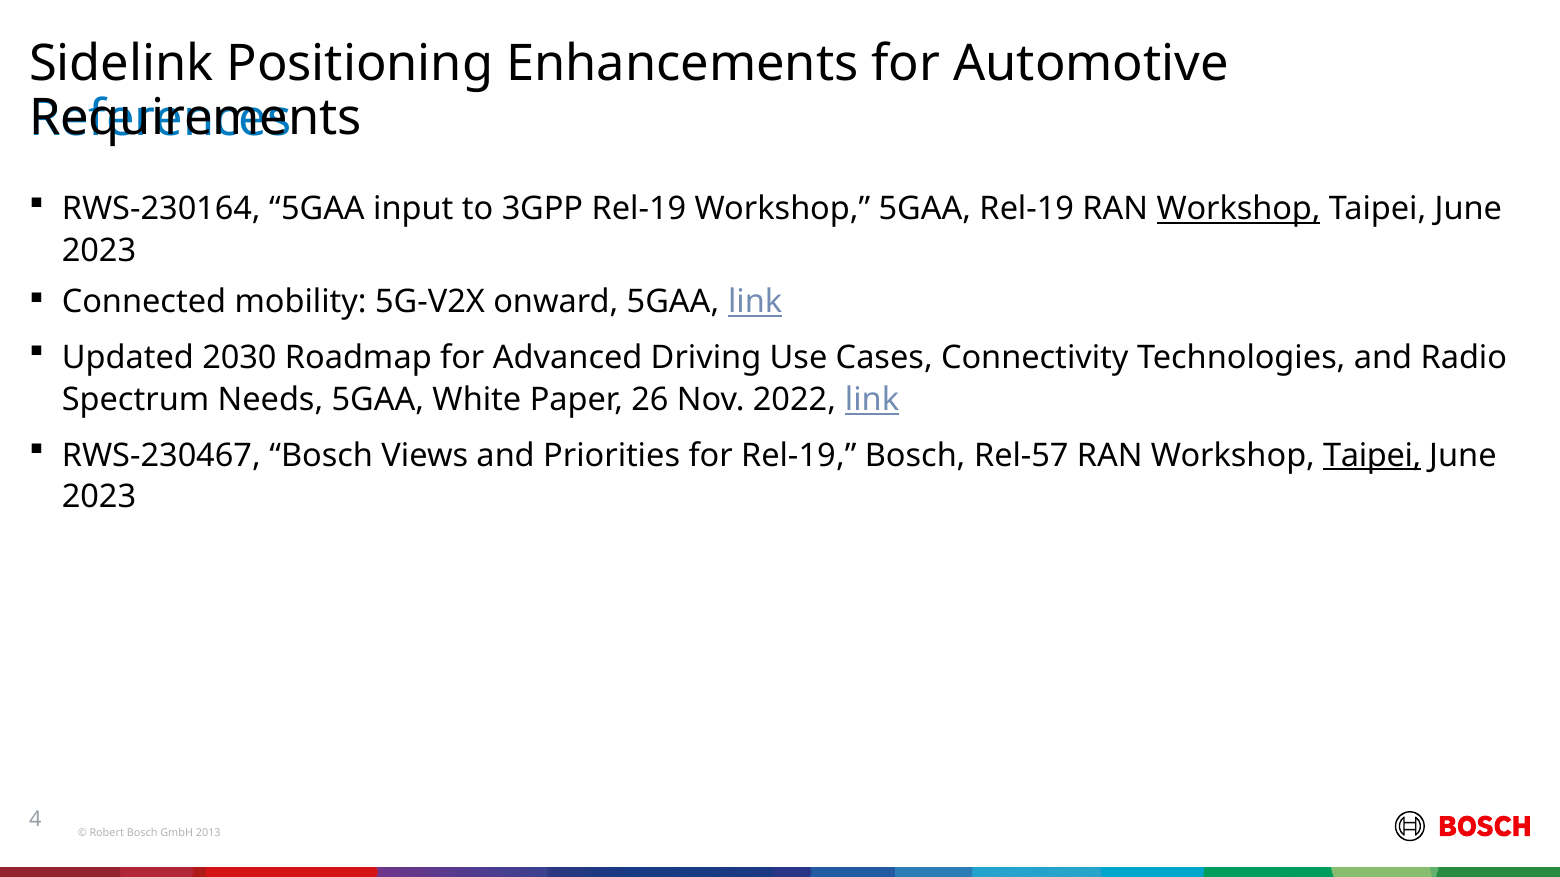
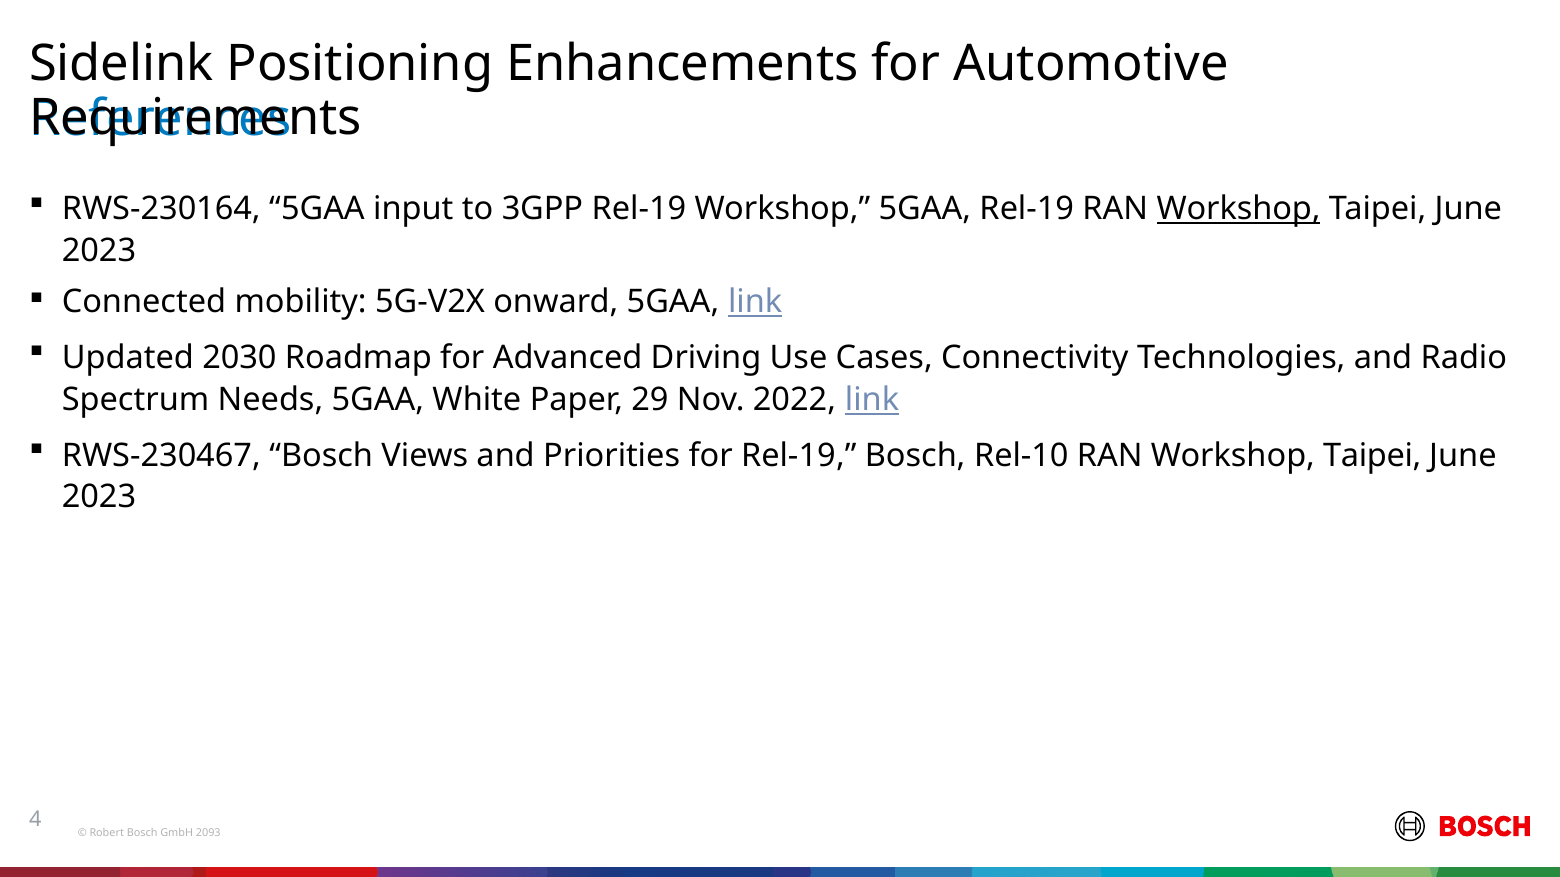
26: 26 -> 29 (650, 400)
Rel-57: Rel-57 -> Rel-10 (1021, 456)
Taipei underline: present -> none (1372, 456)
2013: 2013 -> 2093 (208, 834)
